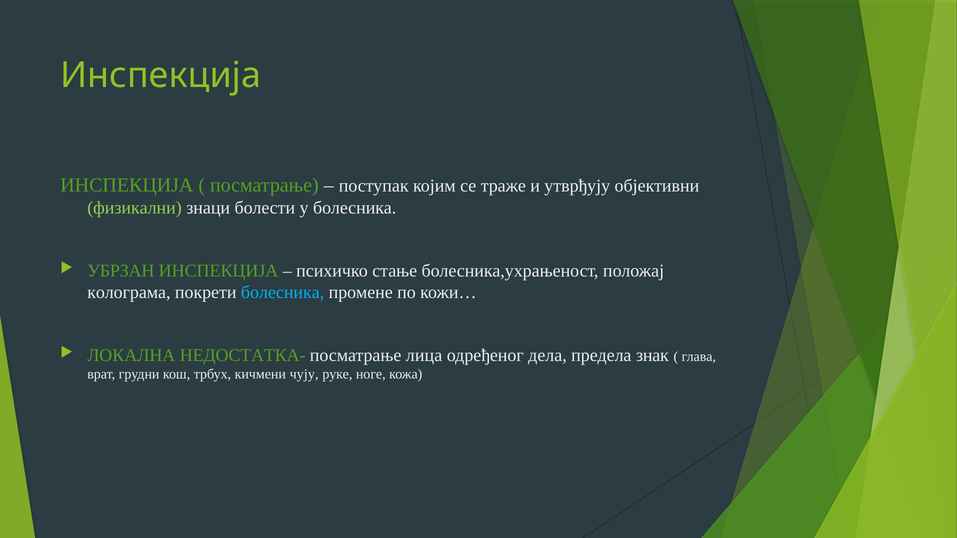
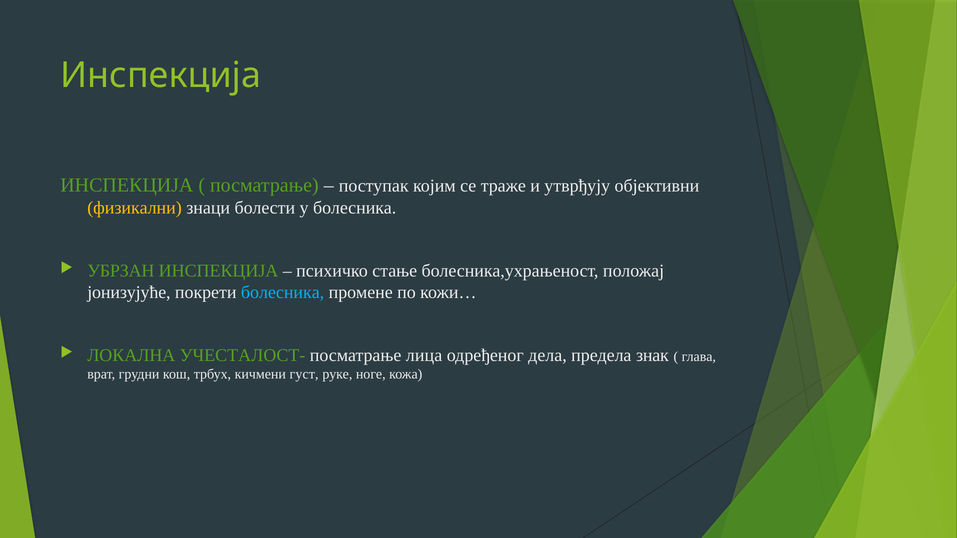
физикални colour: light green -> yellow (135, 208)
колограма: колограма -> јонизујуће (129, 292)
НЕДОСТАТКА-: НЕДОСТАТКА- -> УЧЕСТАЛОСТ- (243, 355)
чују: чују -> густ (304, 374)
